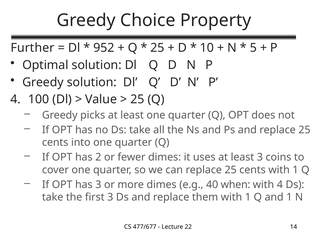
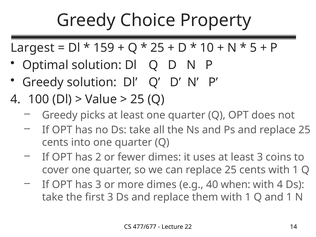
Further: Further -> Largest (32, 48)
952: 952 -> 159 (104, 48)
